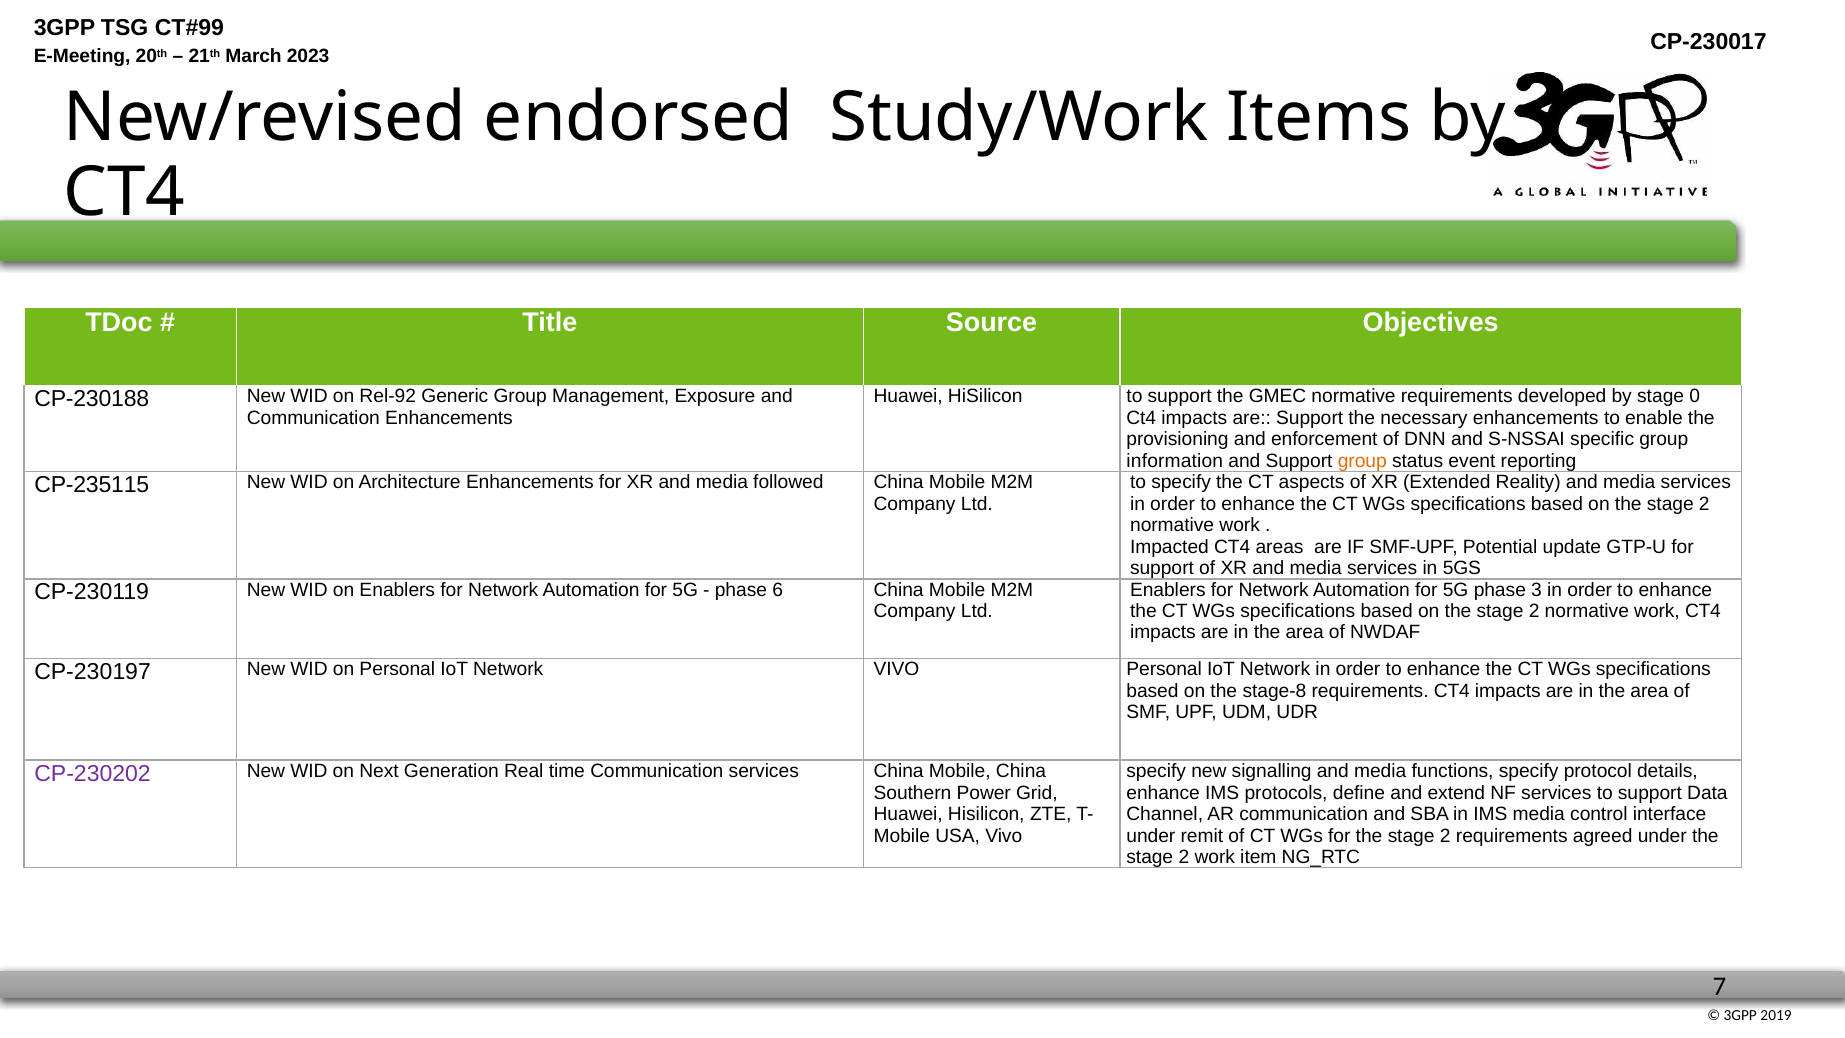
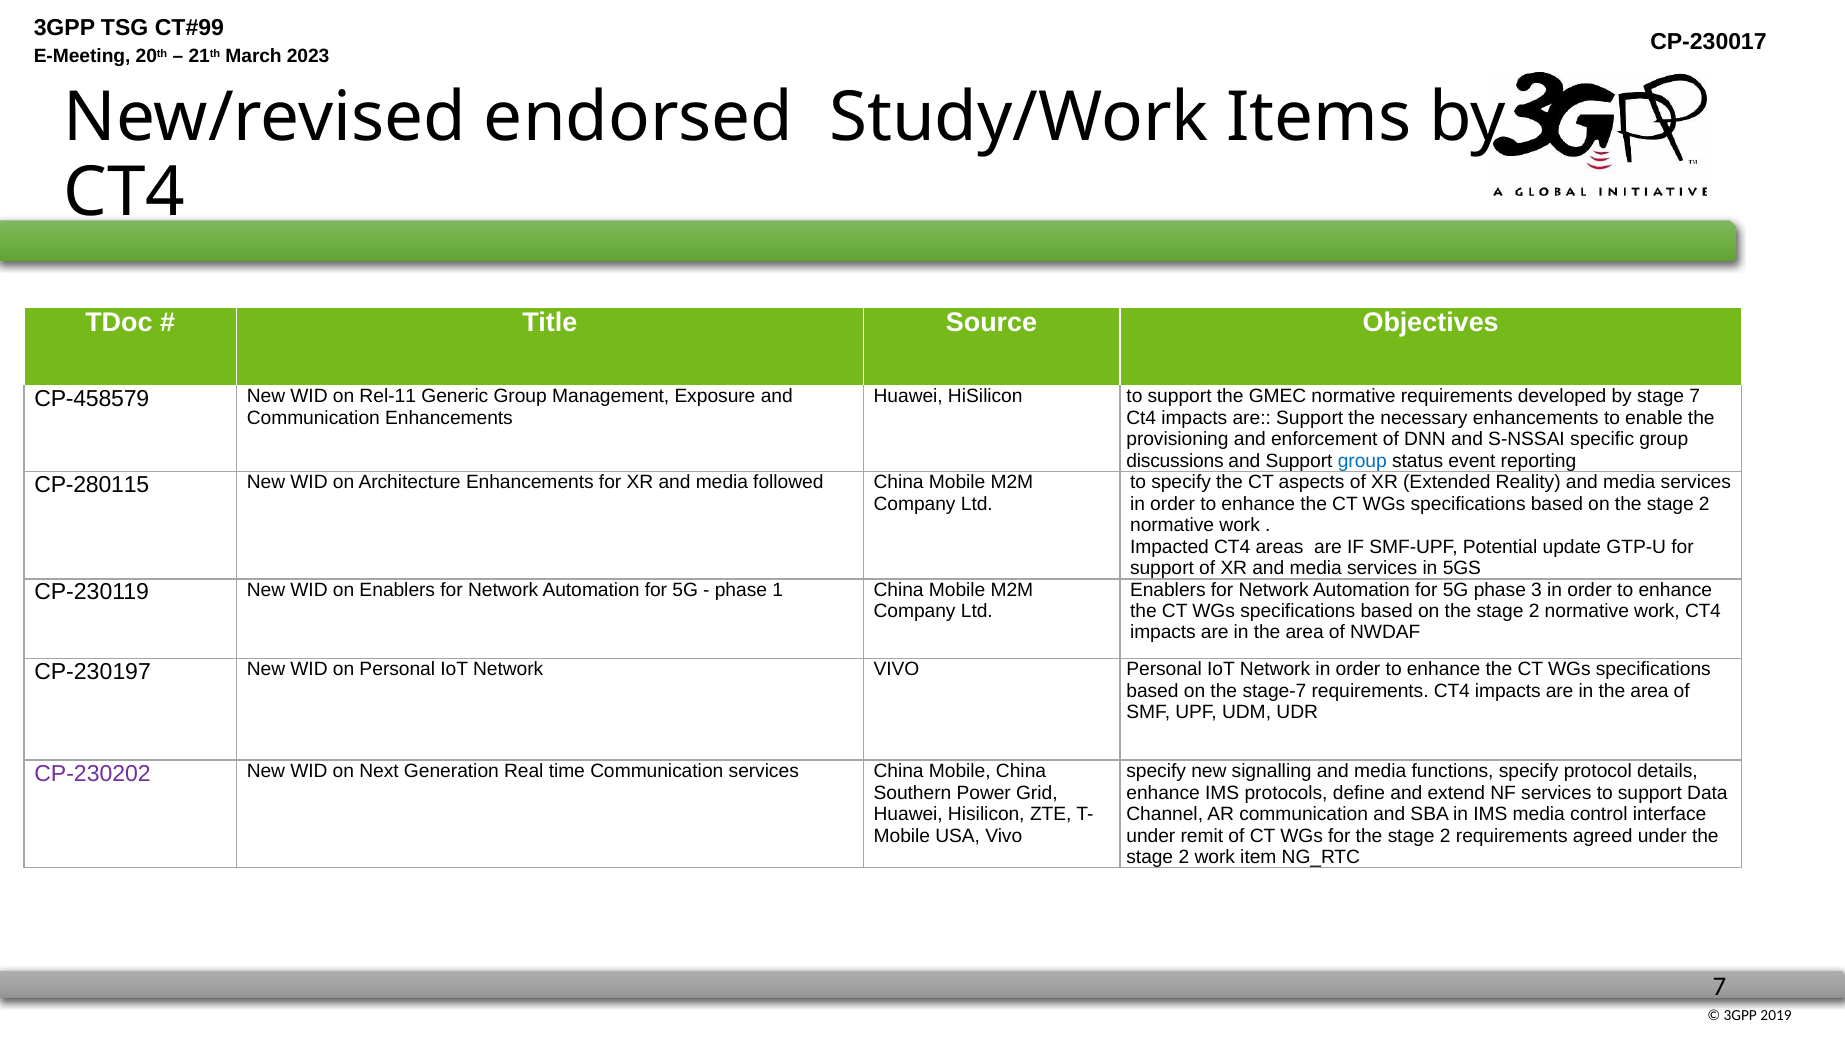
stage 0: 0 -> 7 (1695, 396)
CP-230188: CP-230188 -> CP-458579 (92, 399)
Rel-92: Rel-92 -> Rel-11 (388, 396)
information: information -> discussions (1175, 461)
group colour: orange -> blue (1362, 461)
CP-235115: CP-235115 -> CP-280115 (92, 485)
6: 6 -> 1 (778, 590)
stage-8: stage-8 -> stage-7 (1274, 691)
